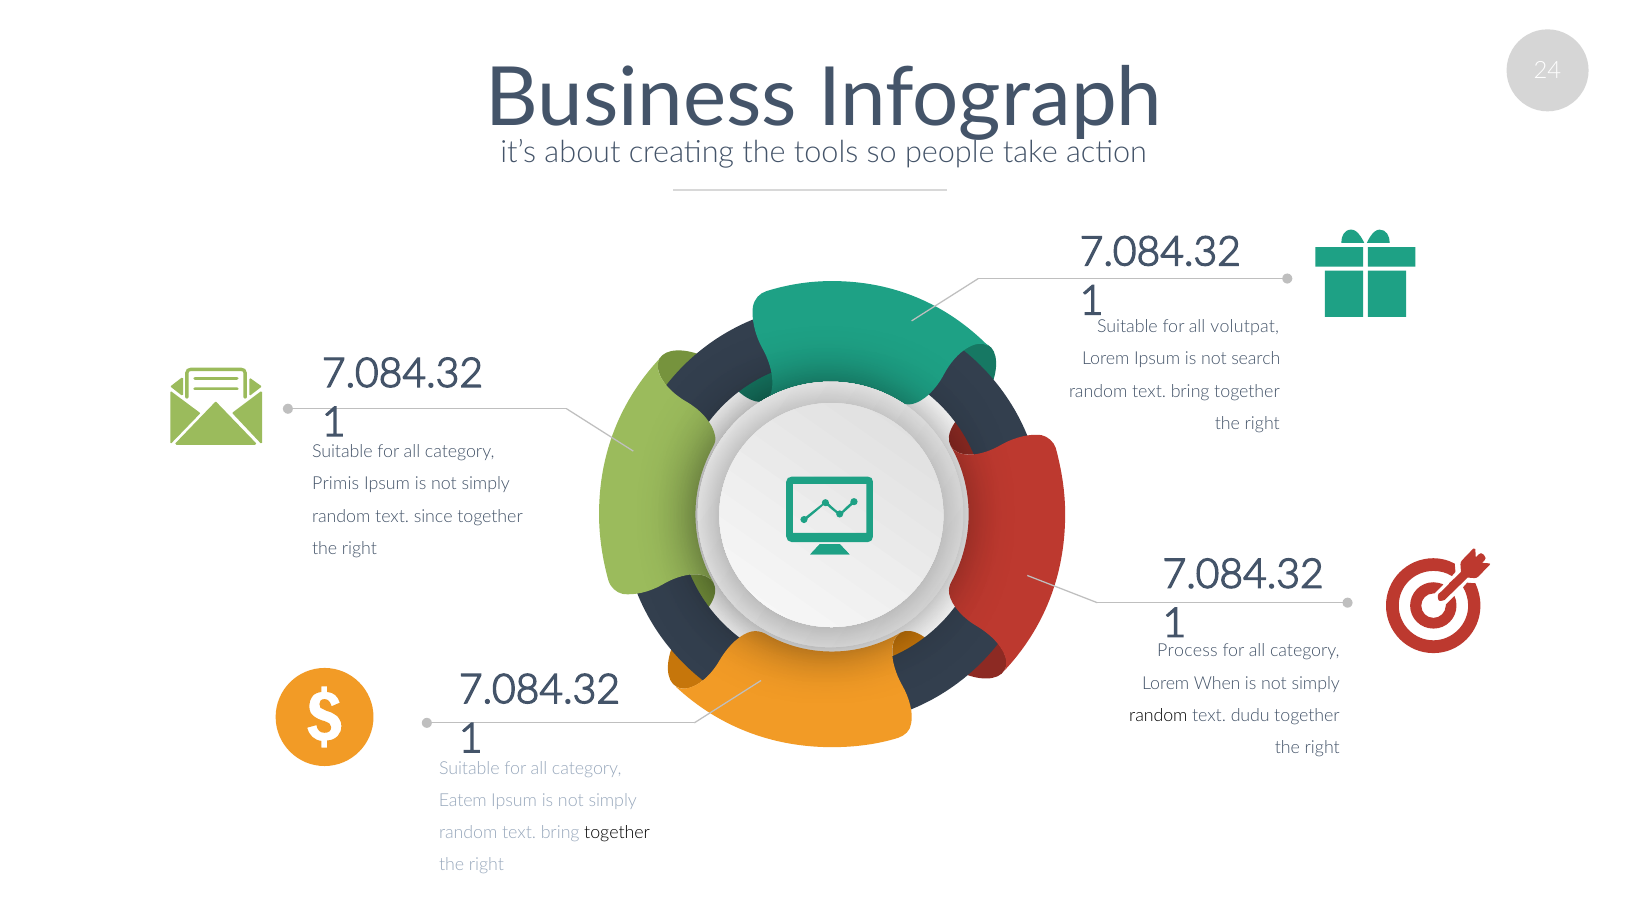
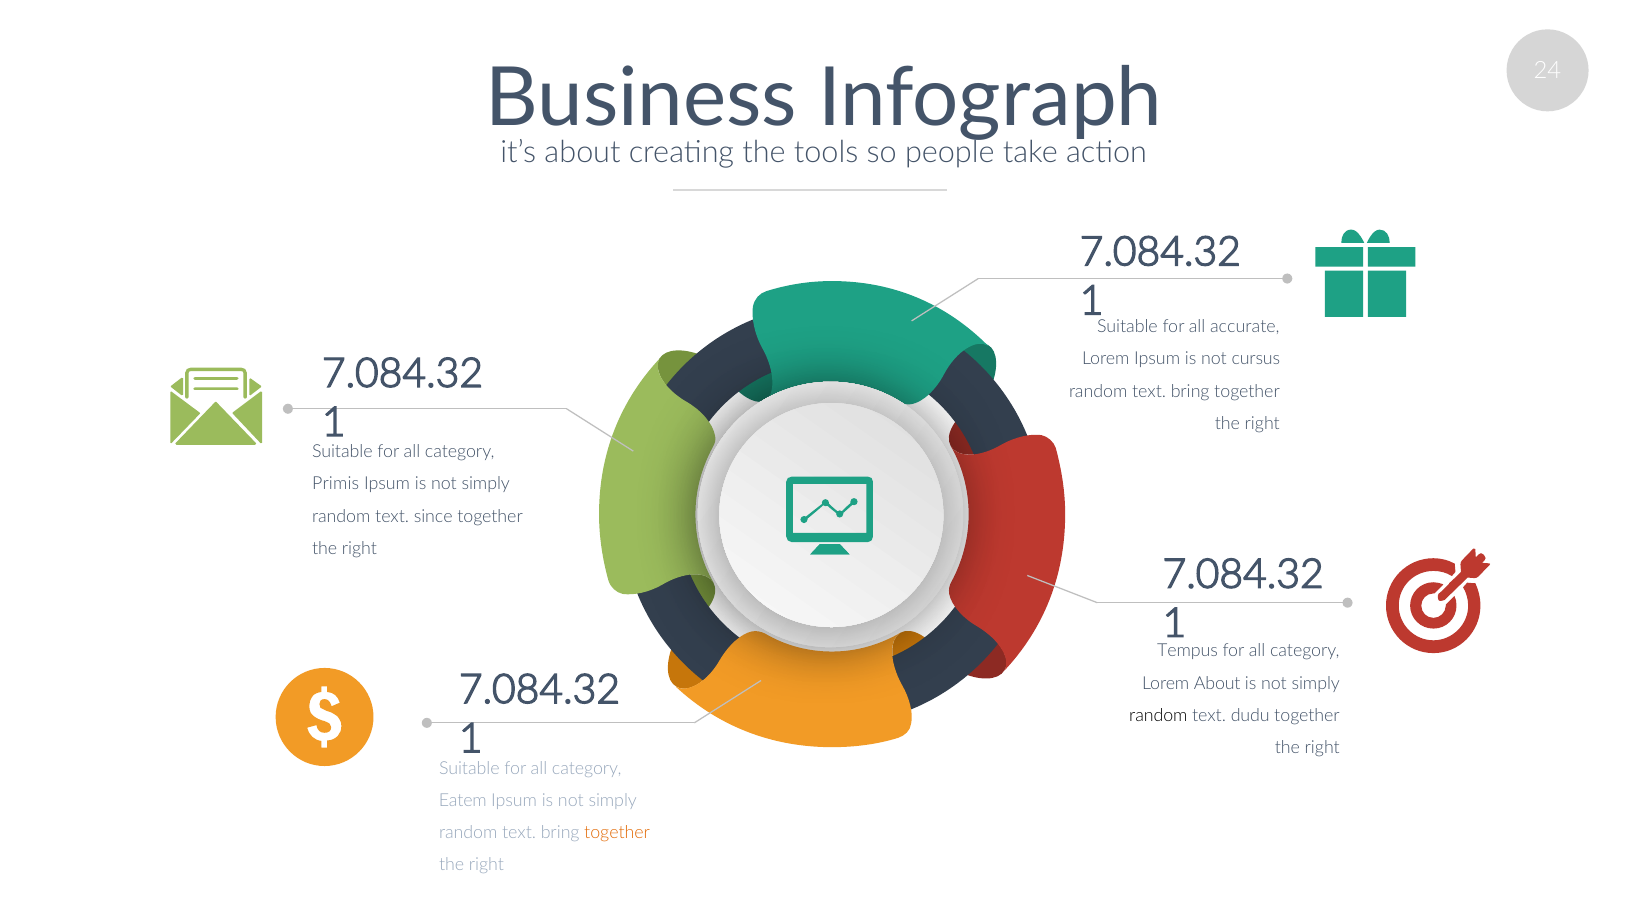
volutpat: volutpat -> accurate (1245, 327)
search: search -> cursus (1256, 359)
Process: Process -> Tempus (1188, 651)
Lorem When: When -> About (1217, 683)
together colour: black -> orange (617, 833)
